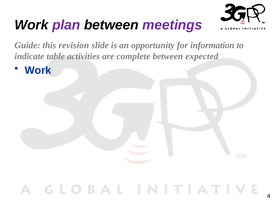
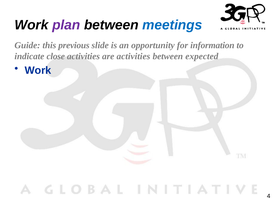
meetings colour: purple -> blue (172, 25)
revision: revision -> previous (74, 45)
table: table -> close (56, 56)
are complete: complete -> activities (133, 56)
